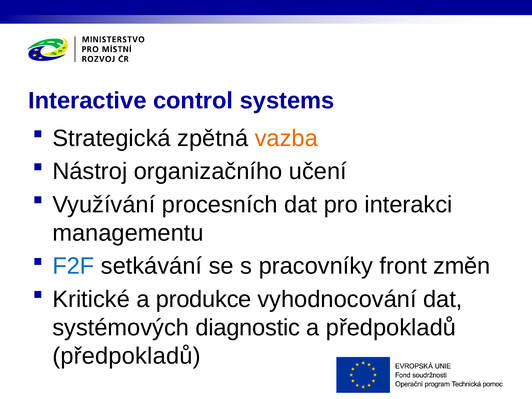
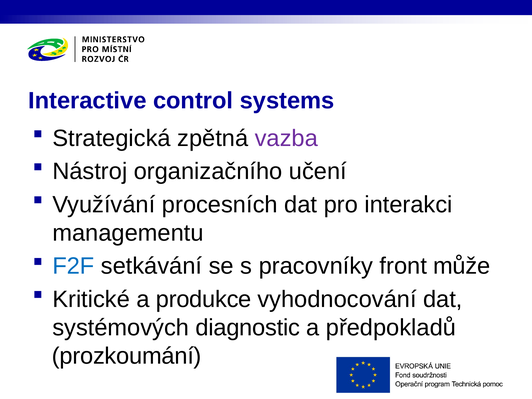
vazba colour: orange -> purple (286, 138)
změn: změn -> může (462, 266)
předpokladů: předpokladů -> prozkoumání (127, 356)
